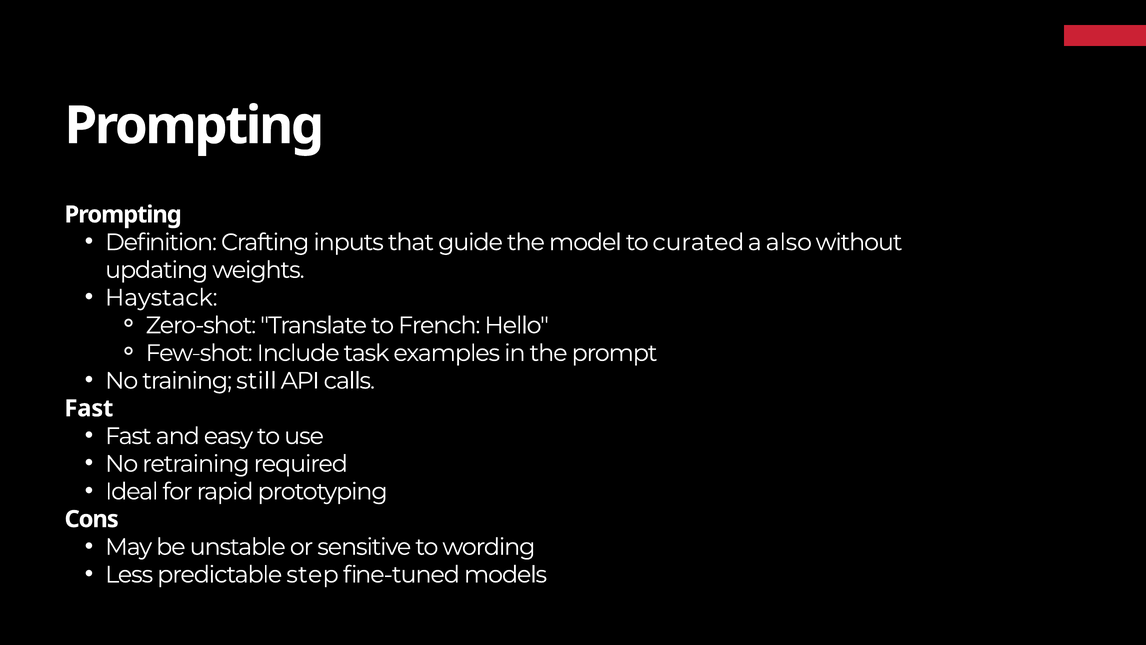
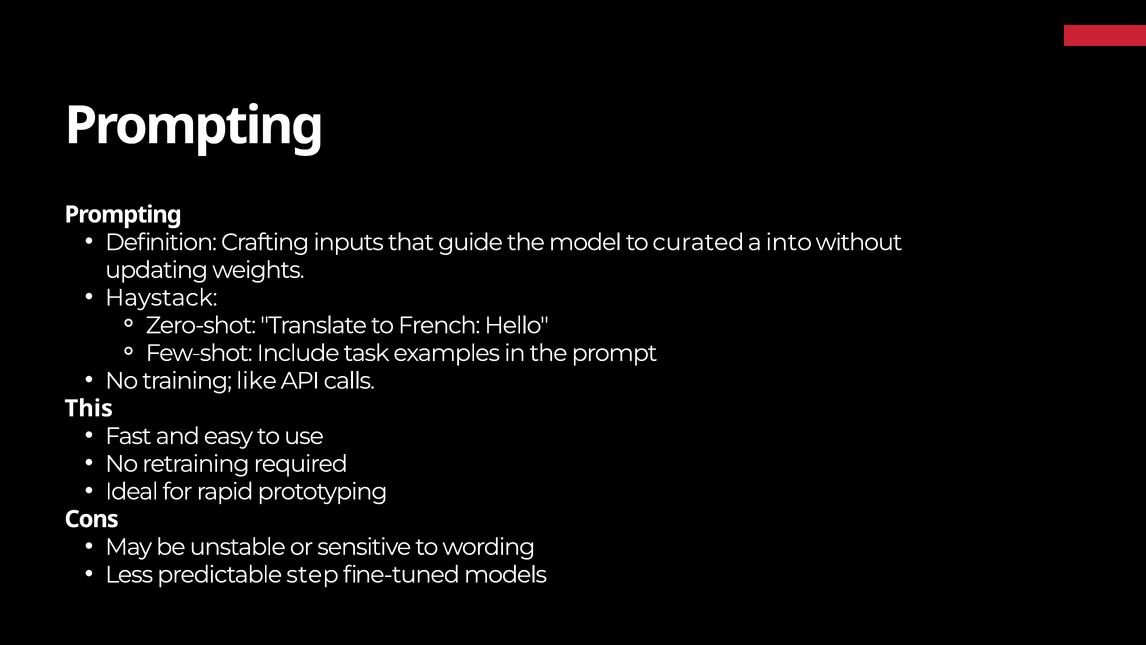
also: also -> into (789, 242)
still: still -> like (256, 381)
Fast: Fast -> This (89, 408)
